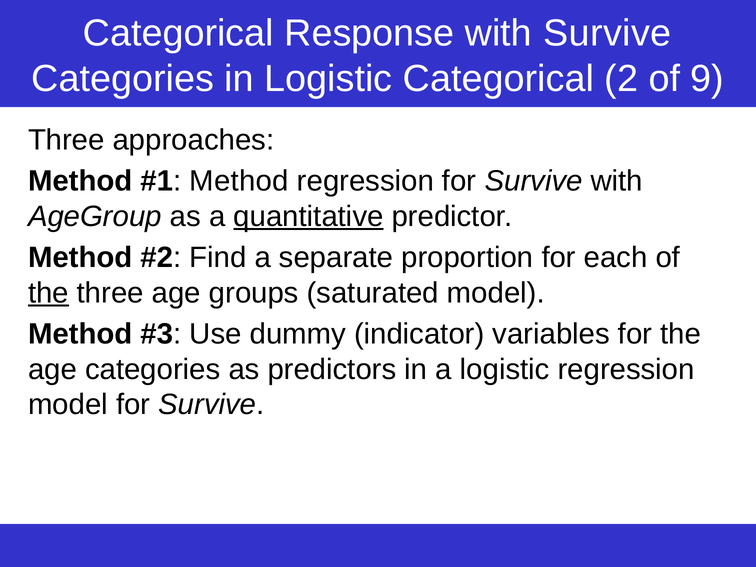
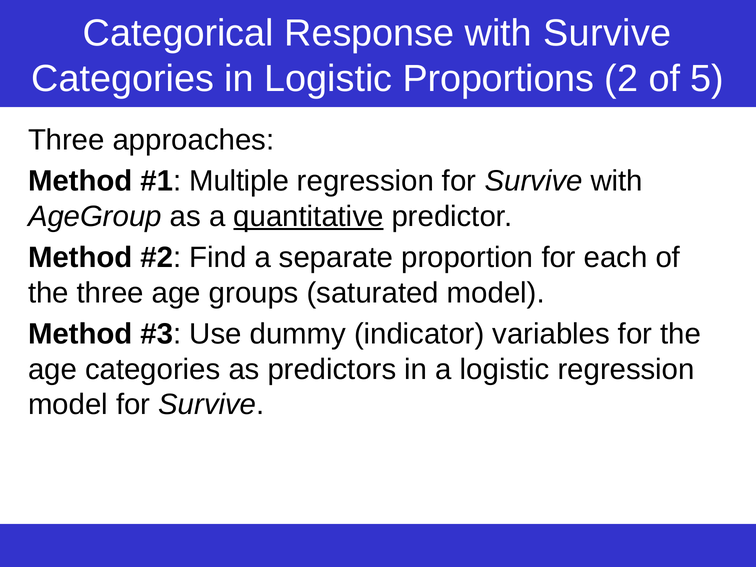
Logistic Categorical: Categorical -> Proportions (499, 79)
9: 9 -> 5 (707, 79)
Method: Method -> Multiple (239, 181)
the underline: present -> none (48, 293)
